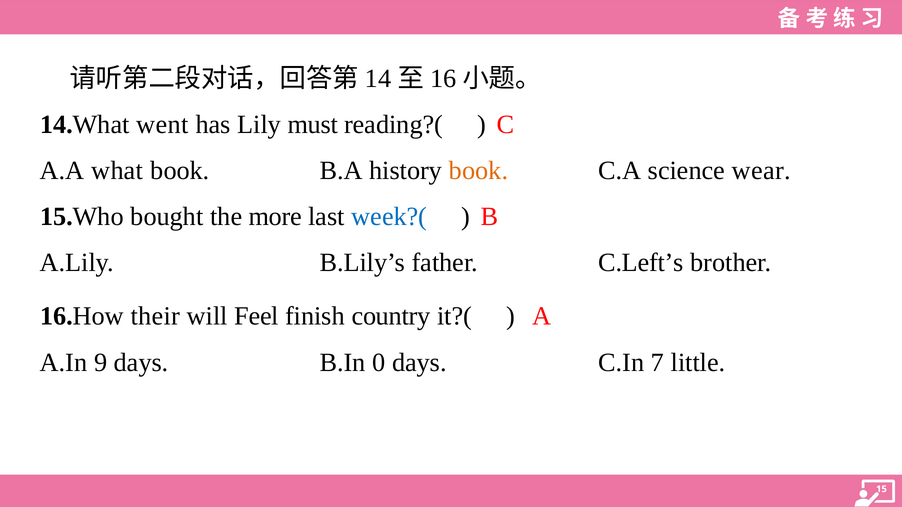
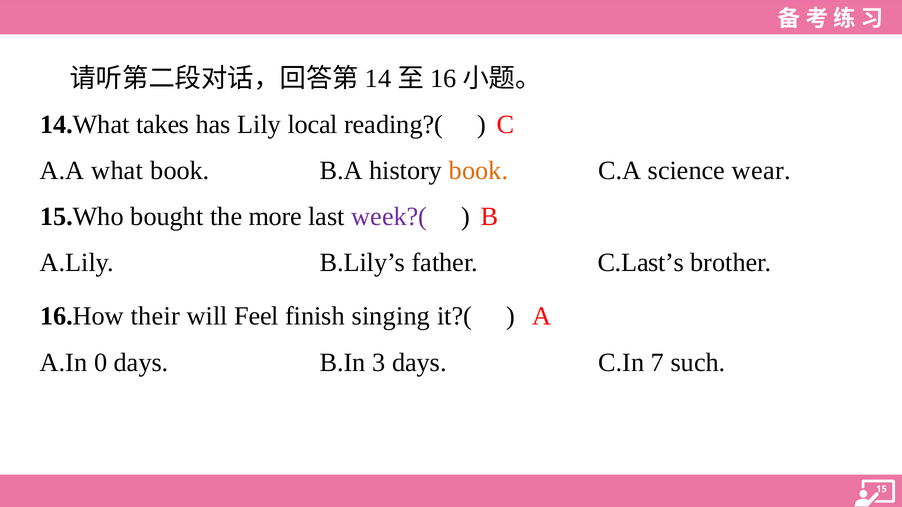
went: went -> takes (163, 125)
must: must -> local (313, 125)
week?( colour: blue -> purple (389, 217)
C.Left’s: C.Left’s -> C.Last’s (641, 263)
country: country -> singing (391, 316)
9: 9 -> 0 (101, 363)
0: 0 -> 3 (379, 363)
little: little -> such (698, 363)
